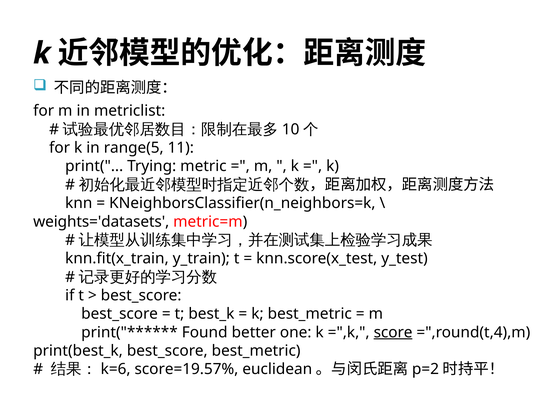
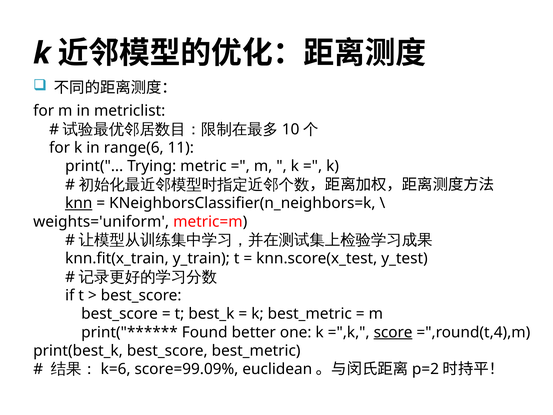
range(5: range(5 -> range(6 (134, 148)
knn underline: none -> present (79, 203)
weights='datasets: weights='datasets -> weights='uniform (101, 221)
score=19.57%: score=19.57% -> score=99.09% (186, 369)
